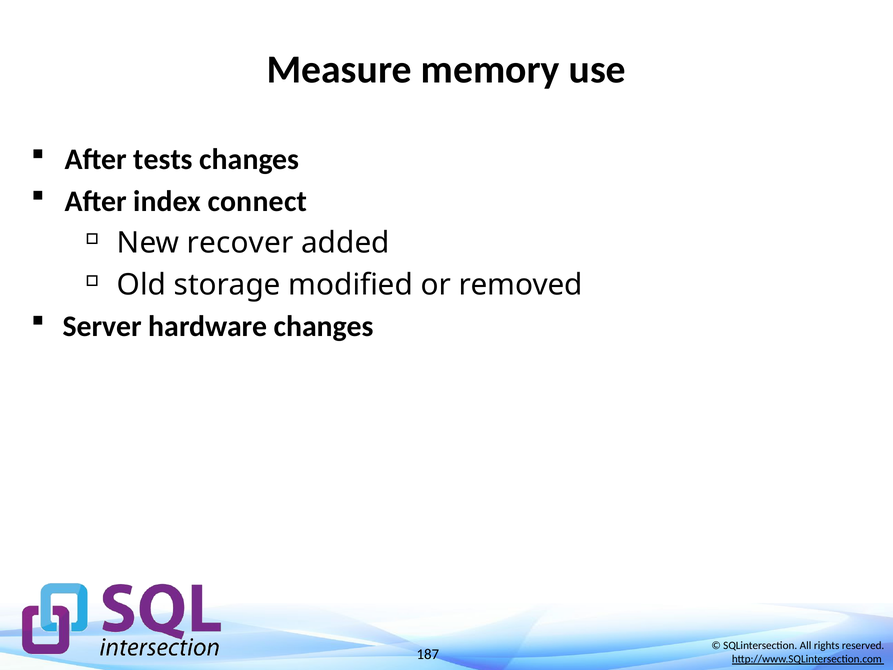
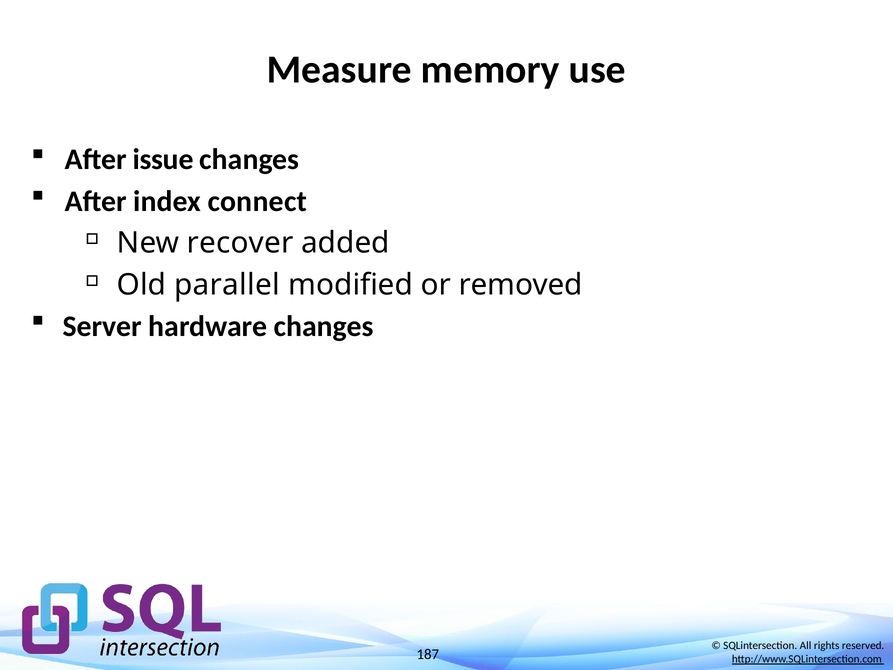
tests: tests -> issue (163, 160)
storage: storage -> parallel (227, 285)
